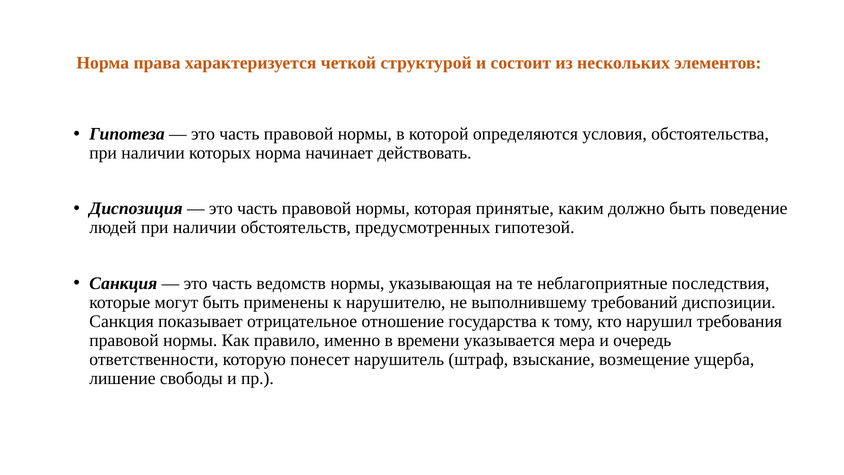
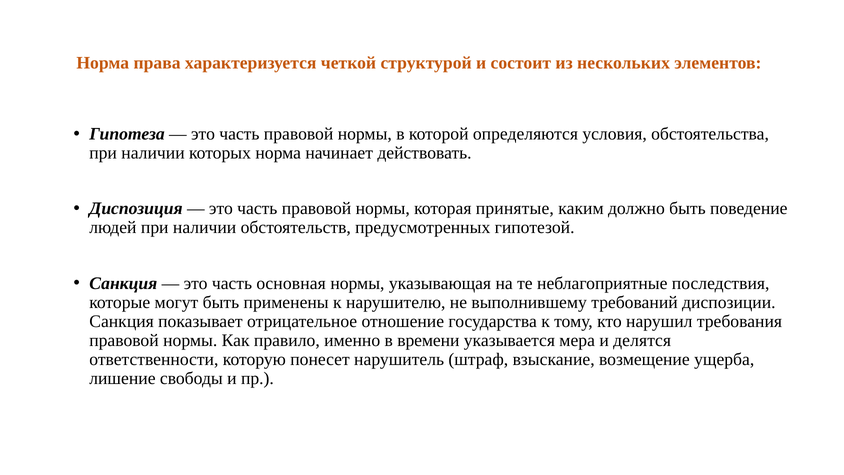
ведомств: ведомств -> основная (291, 283)
очередь: очередь -> делятся (642, 340)
